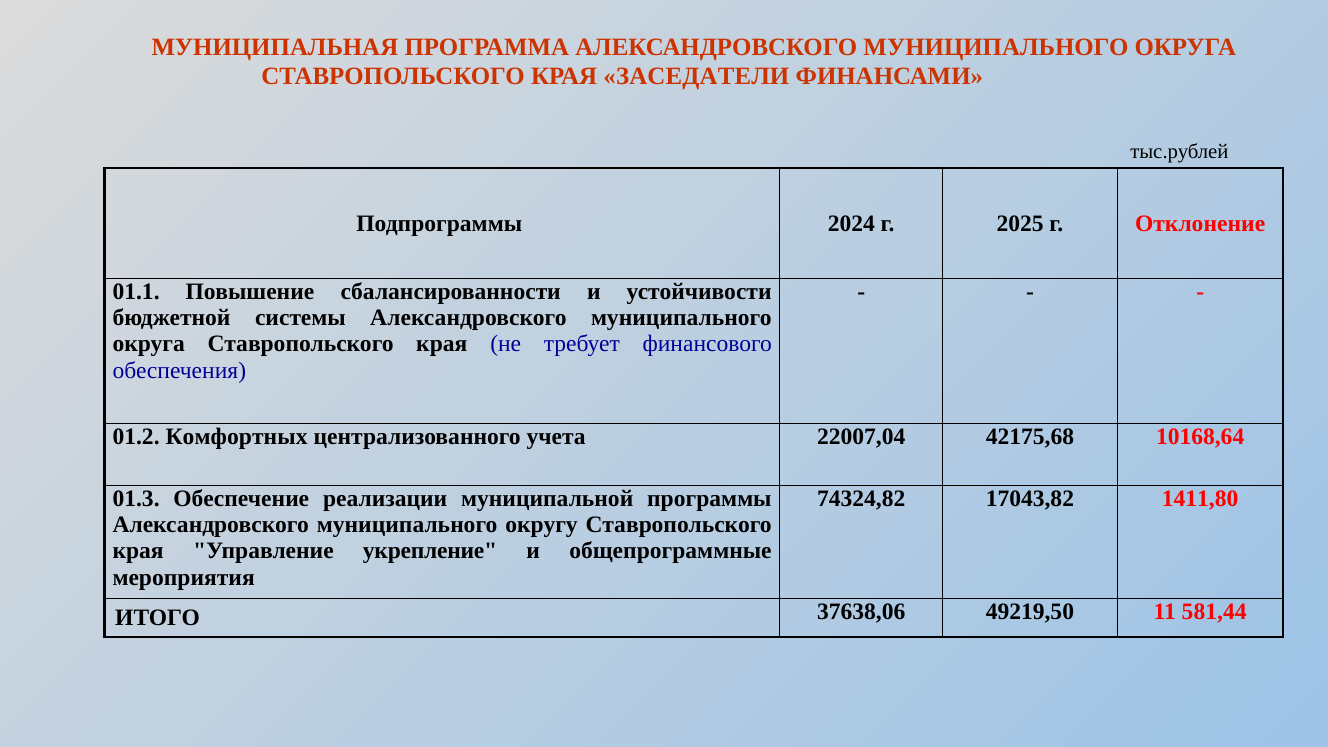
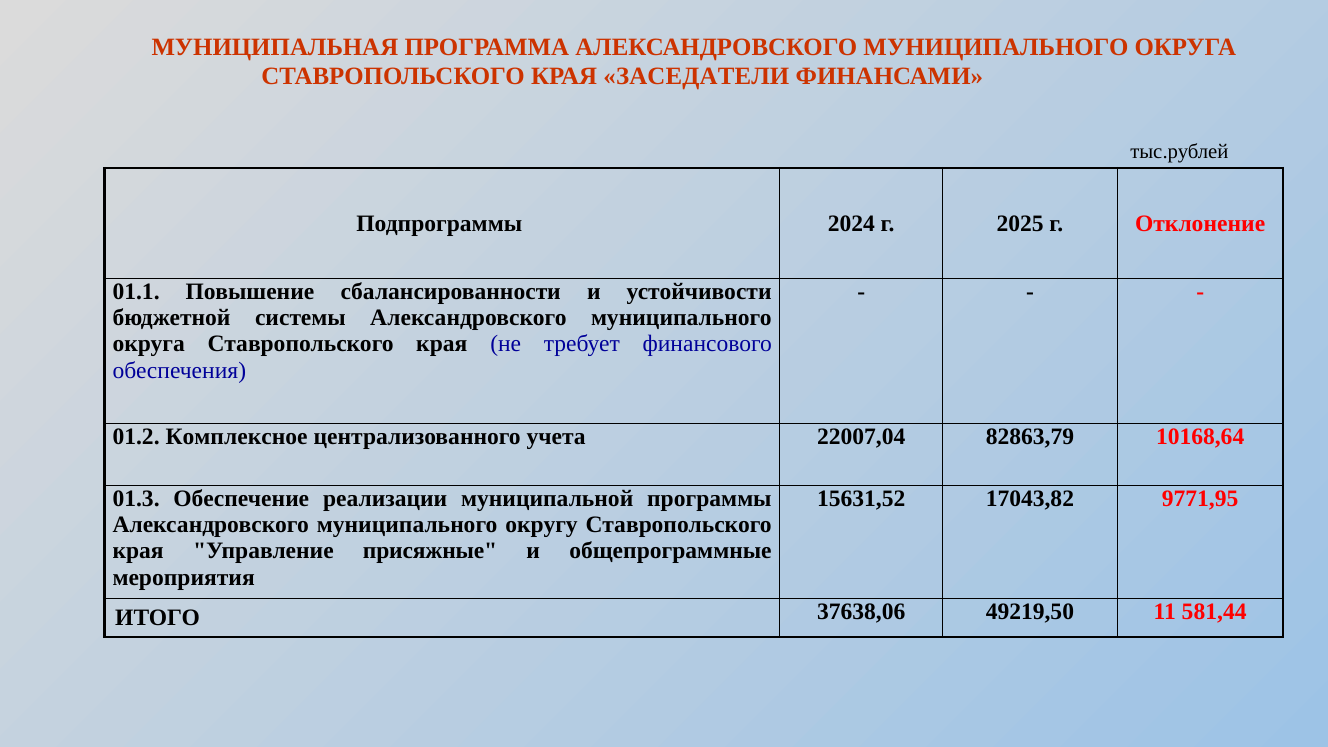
Комфортных: Комфортных -> Комплексное (237, 437)
42175,68: 42175,68 -> 82863,79 (1030, 437)
74324,82: 74324,82 -> 15631,52 (861, 499)
1411,80: 1411,80 -> 9771,95 (1200, 499)
укрепление: укрепление -> присяжные (430, 551)
